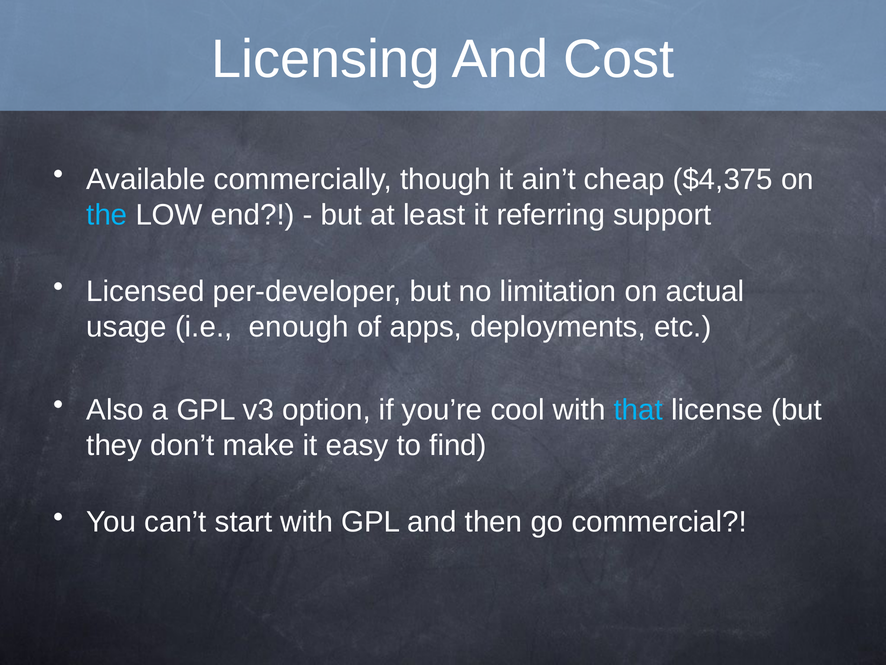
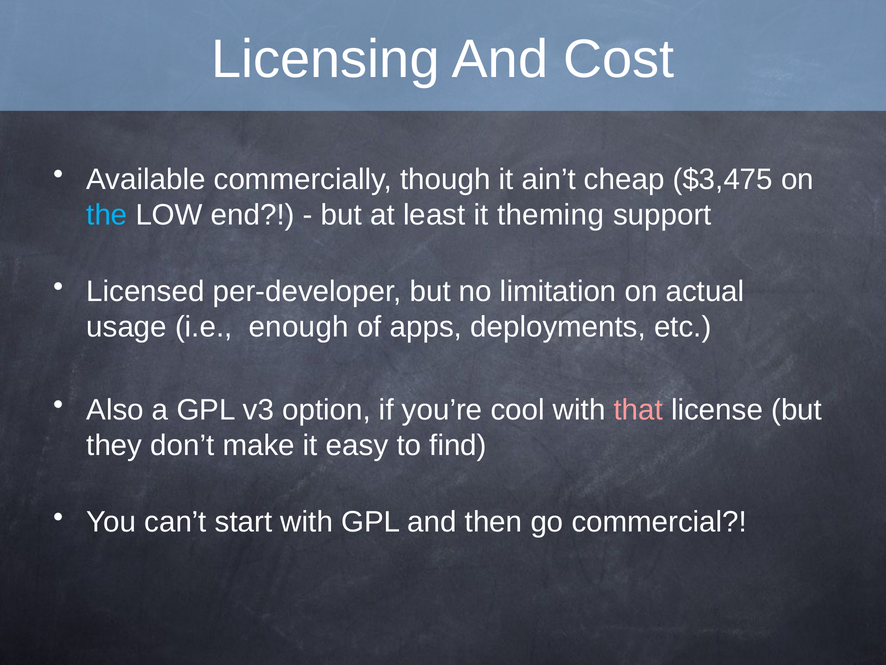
$4,375: $4,375 -> $3,475 (723, 179)
referring: referring -> theming (551, 215)
that colour: light blue -> pink (638, 410)
